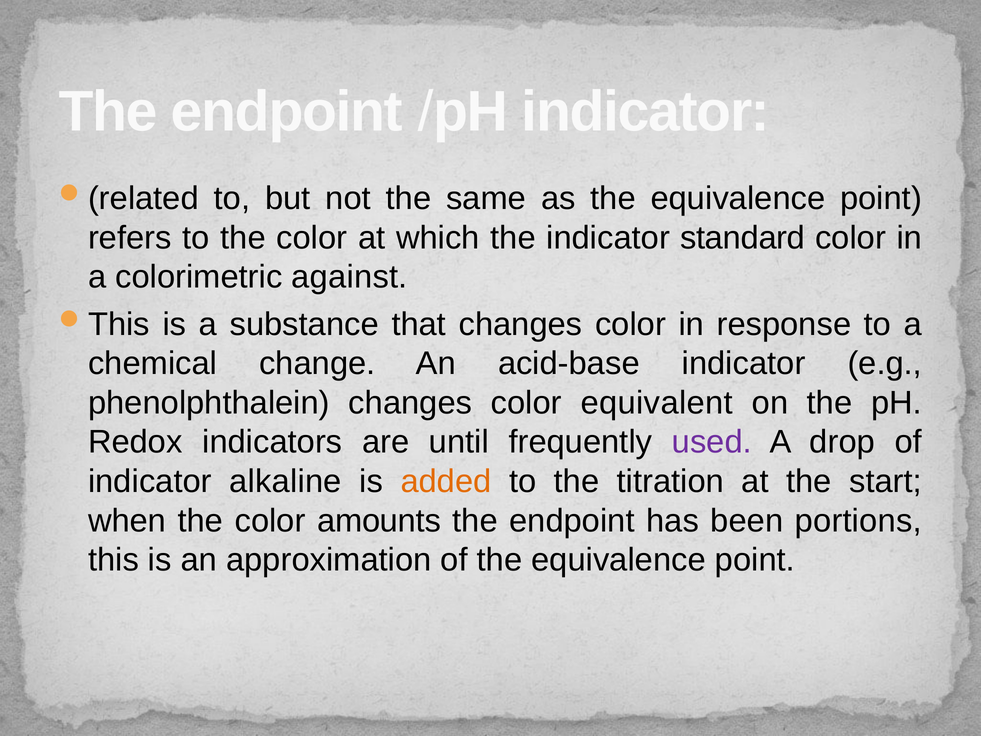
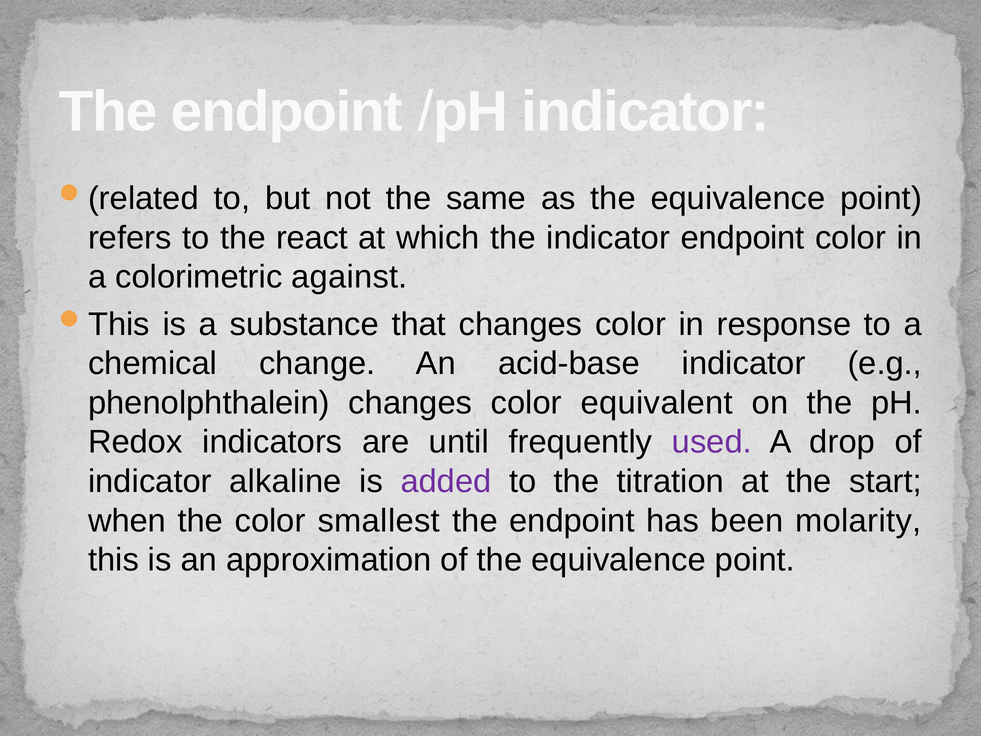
to the color: color -> react (312, 238)
indicator standard: standard -> endpoint (743, 238)
added colour: orange -> purple (446, 481)
amounts: amounts -> smallest (379, 521)
portions: portions -> molarity (858, 521)
